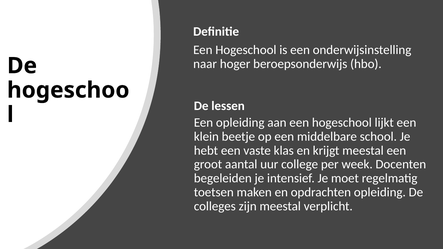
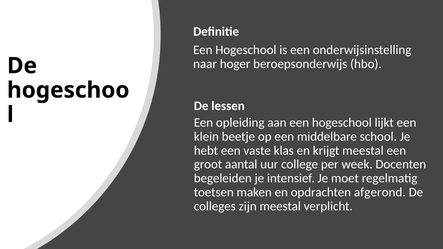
opdrachten opleiding: opleiding -> afgerond (380, 192)
